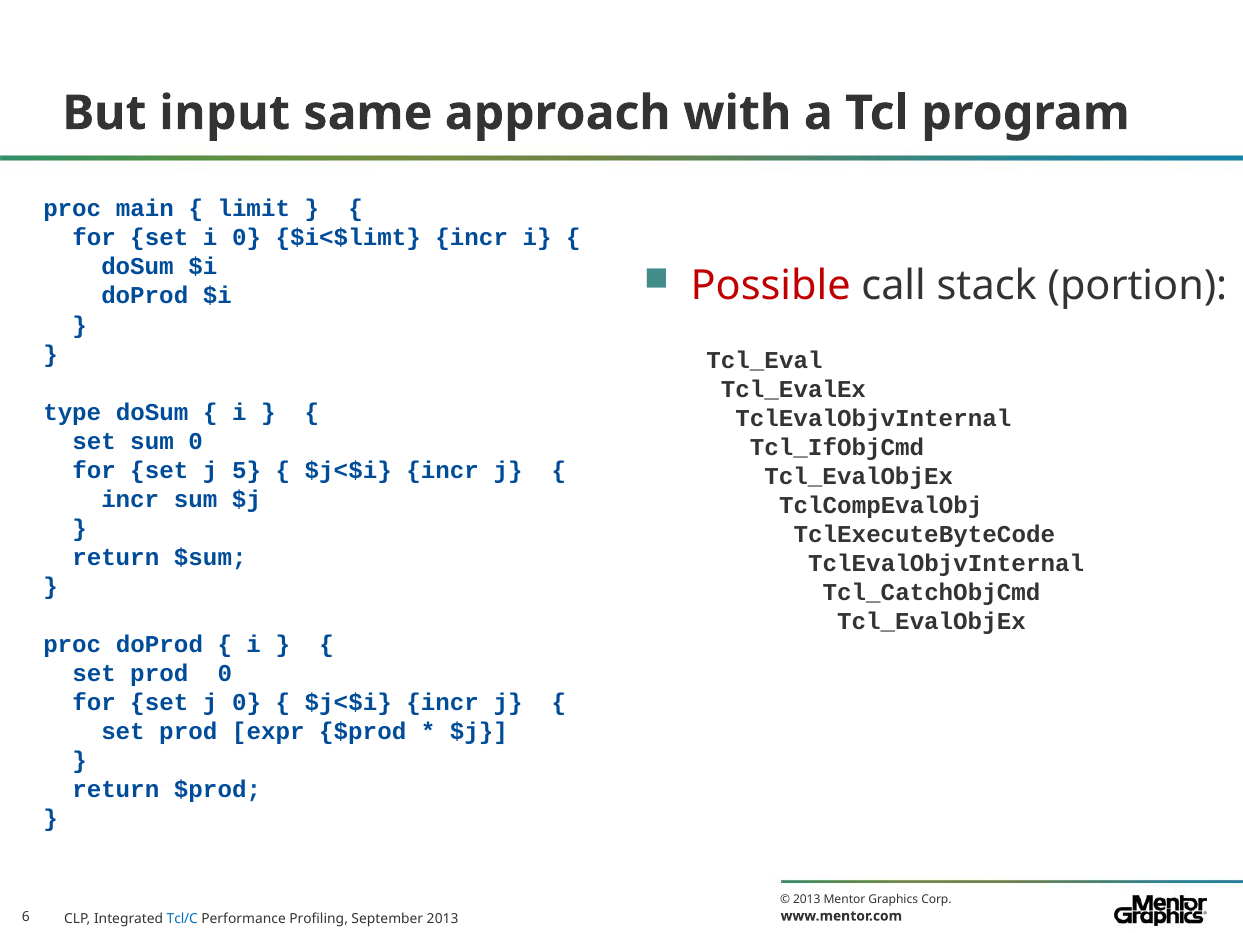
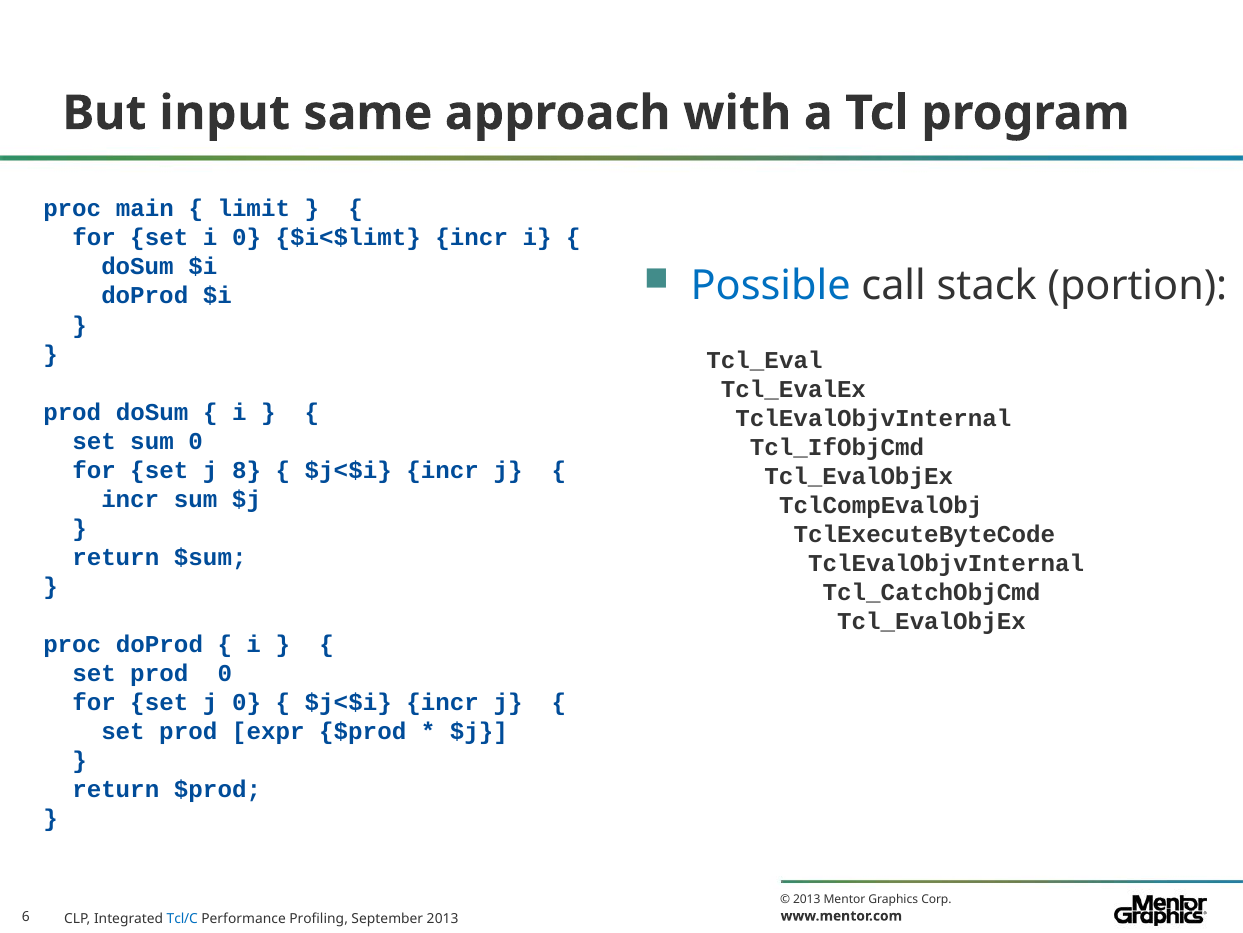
Possible colour: red -> blue (771, 285)
type: type -> prod (72, 412)
5: 5 -> 8 (247, 470)
